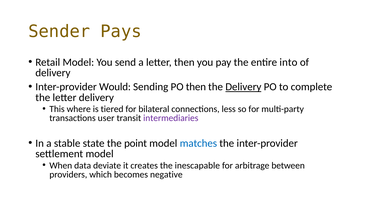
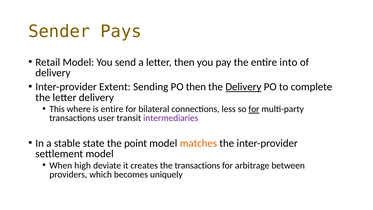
Would: Would -> Extent (115, 87)
is tiered: tiered -> entire (112, 109)
for underline: none -> present (254, 109)
matches colour: blue -> orange (198, 143)
data: data -> high (83, 165)
the inescapable: inescapable -> transactions (197, 165)
negative: negative -> uniquely (166, 174)
